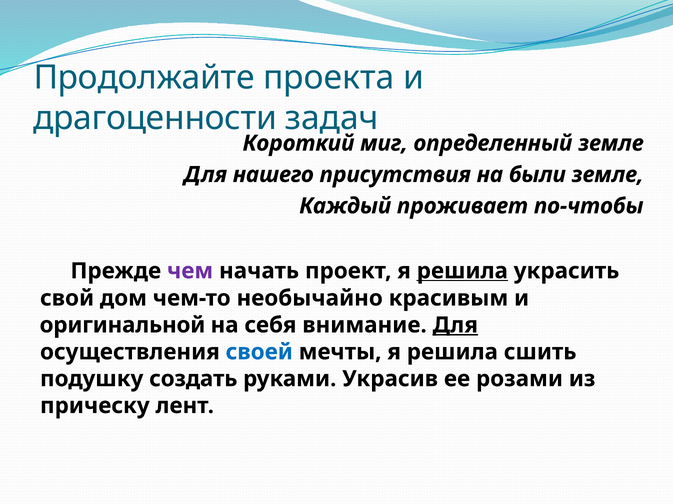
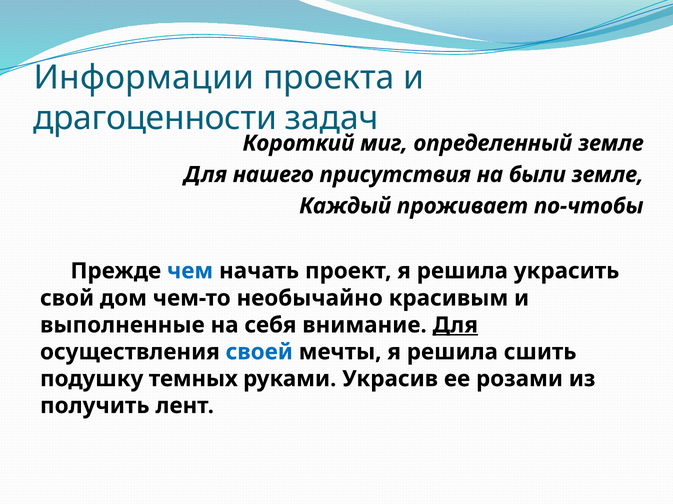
Продолжайте: Продолжайте -> Информации (144, 78)
чем colour: purple -> blue (190, 271)
решила underline: present -> none (462, 271)
оригинальной: оригинальной -> выполненные (122, 326)
создать: создать -> темных (193, 379)
прическу: прическу -> получить (95, 406)
